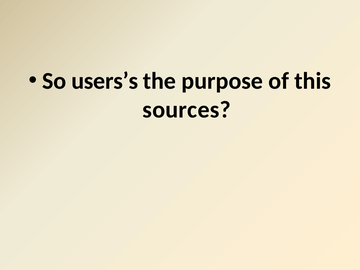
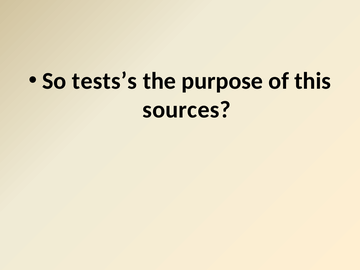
users’s: users’s -> tests’s (104, 81)
